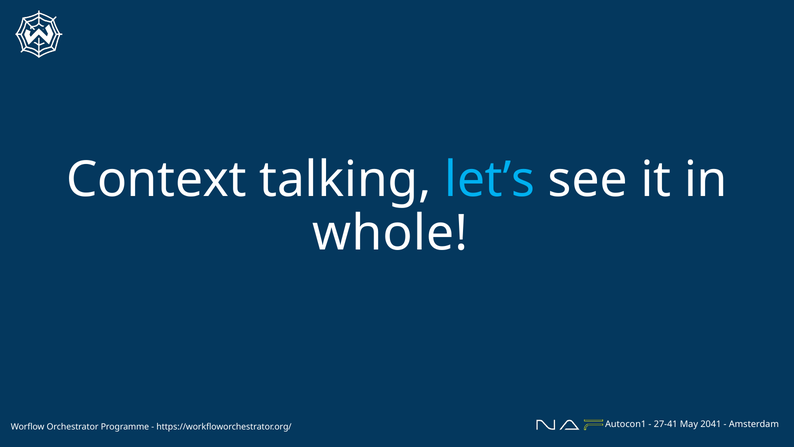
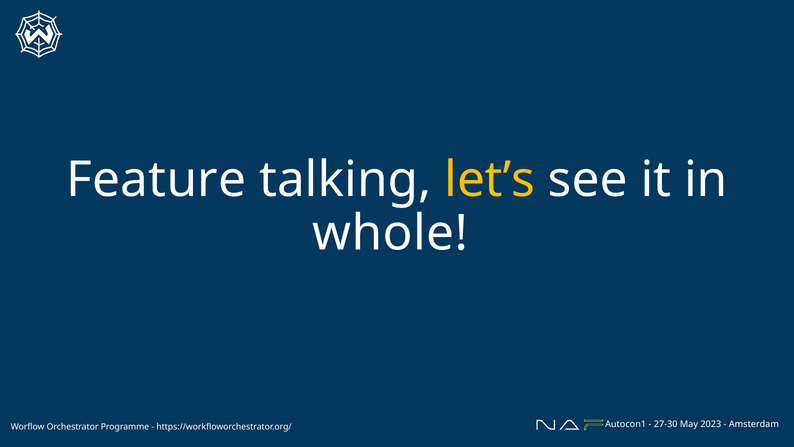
Context: Context -> Feature (156, 180)
let’s colour: light blue -> yellow (490, 180)
27-41: 27-41 -> 27-30 (666, 424)
2041: 2041 -> 2023 (711, 424)
